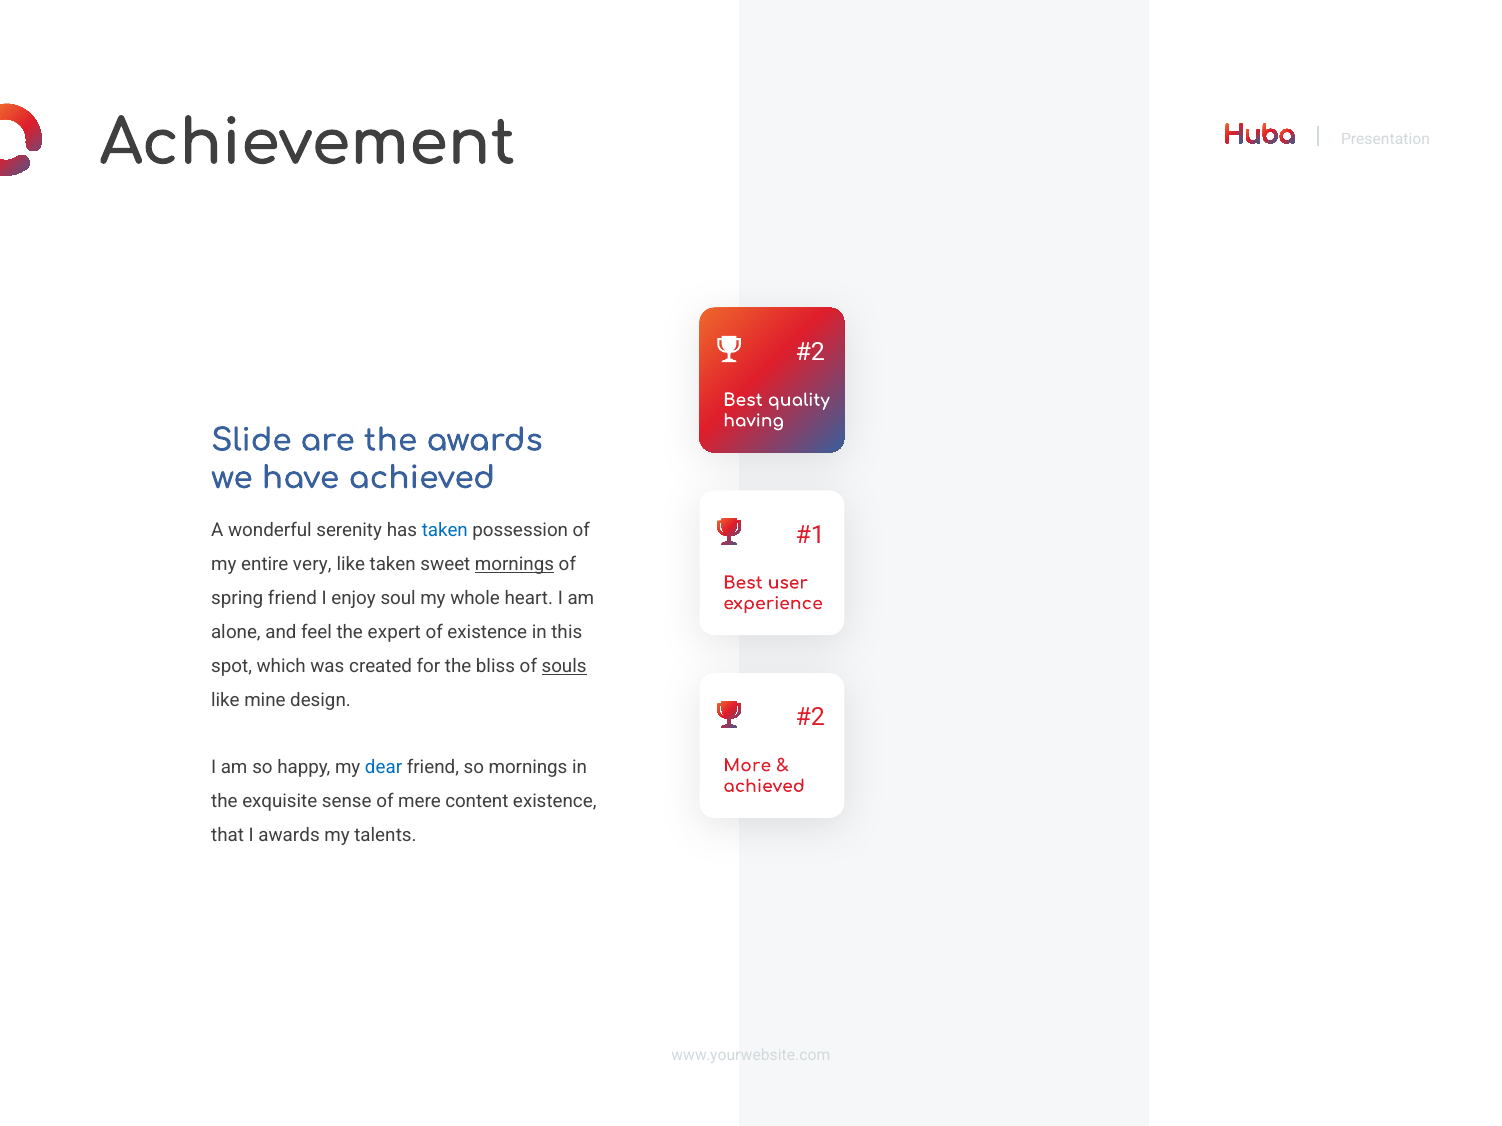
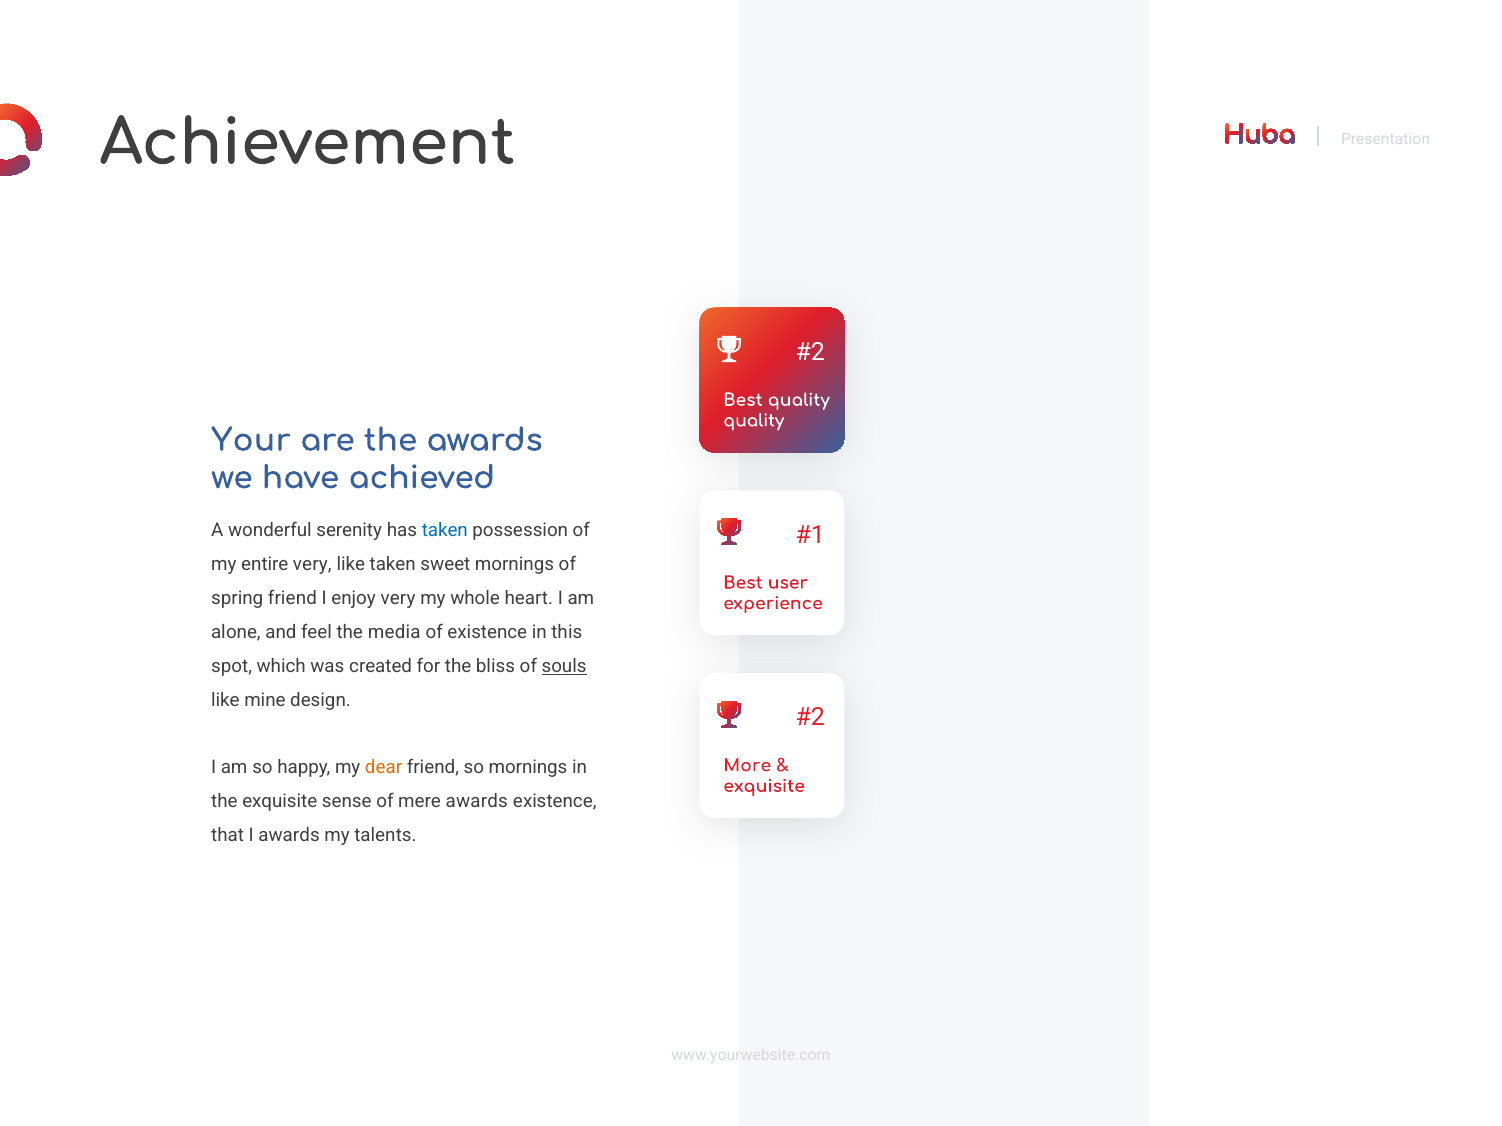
having: having -> quality (754, 421)
Slide: Slide -> Your (251, 441)
mornings underline: present -> none (515, 565)
enjoy soul: soul -> very (398, 599)
expert: expert -> media (394, 632)
dear colour: blue -> orange (384, 768)
achieved: achieved -> exquisite (764, 787)
mere content: content -> awards (477, 802)
